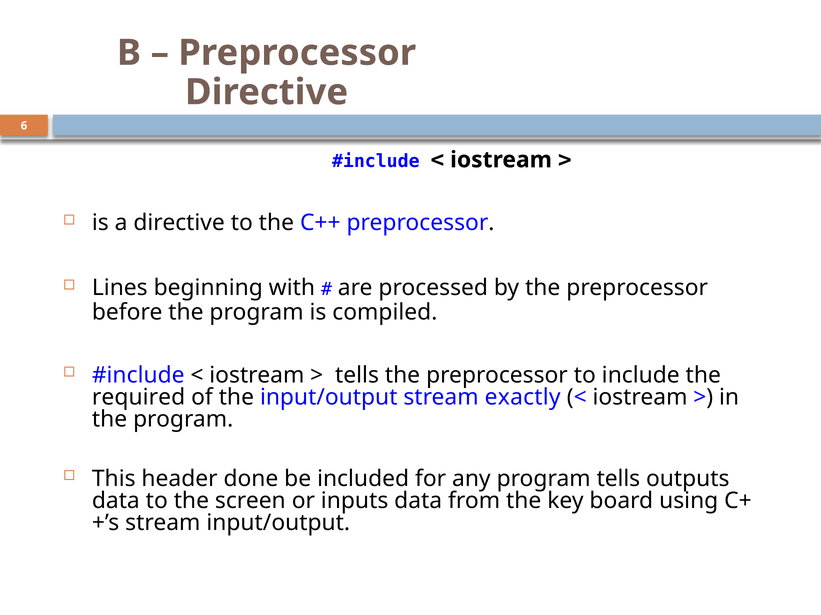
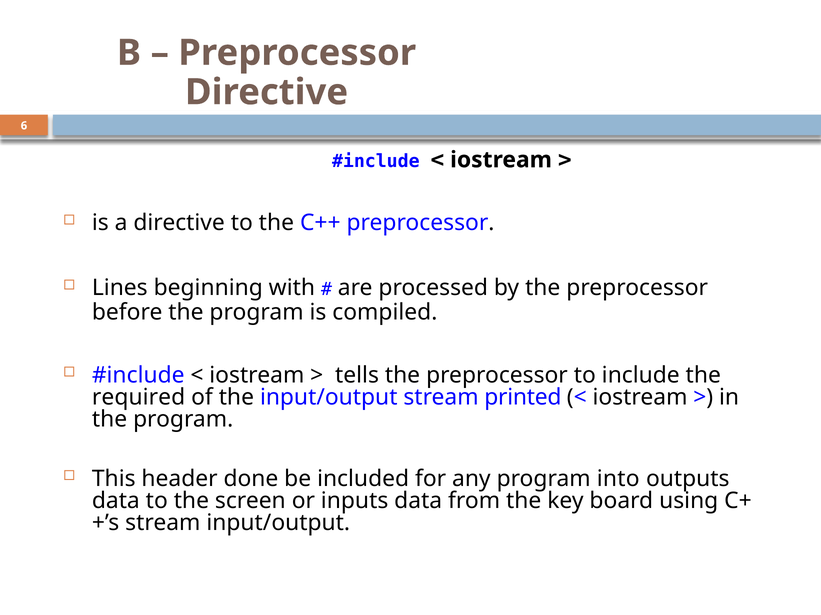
exactly: exactly -> printed (523, 398)
program tells: tells -> into (618, 479)
